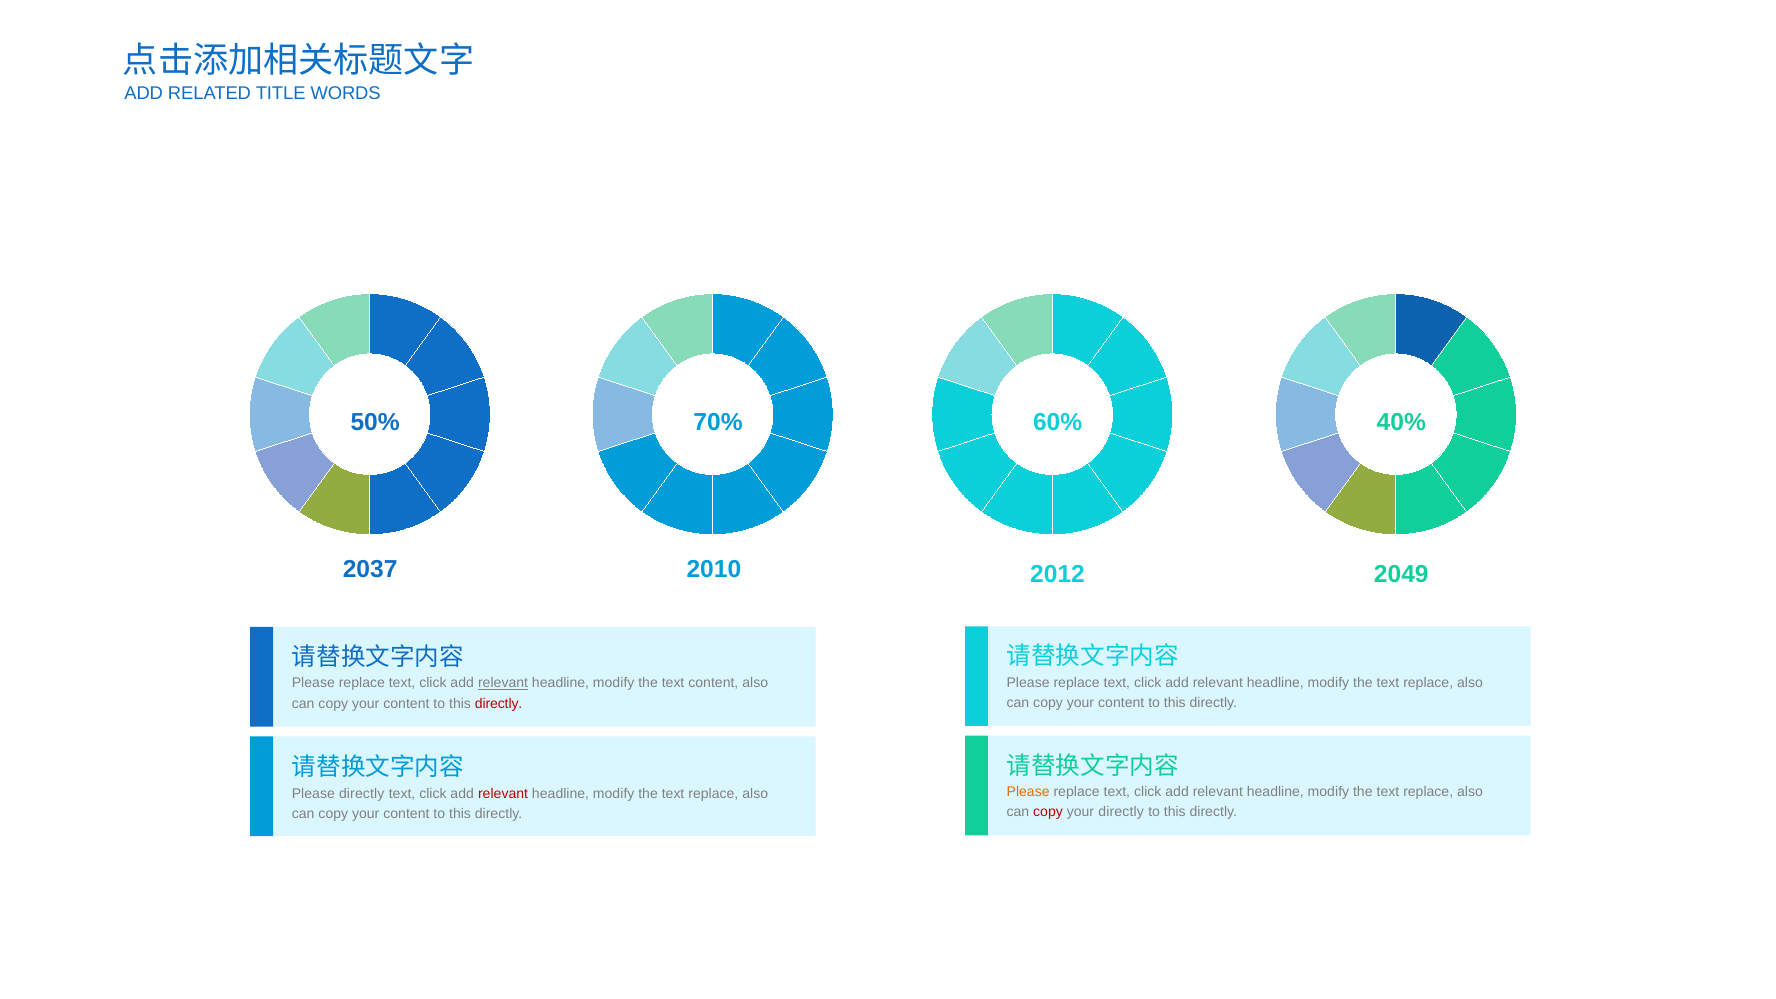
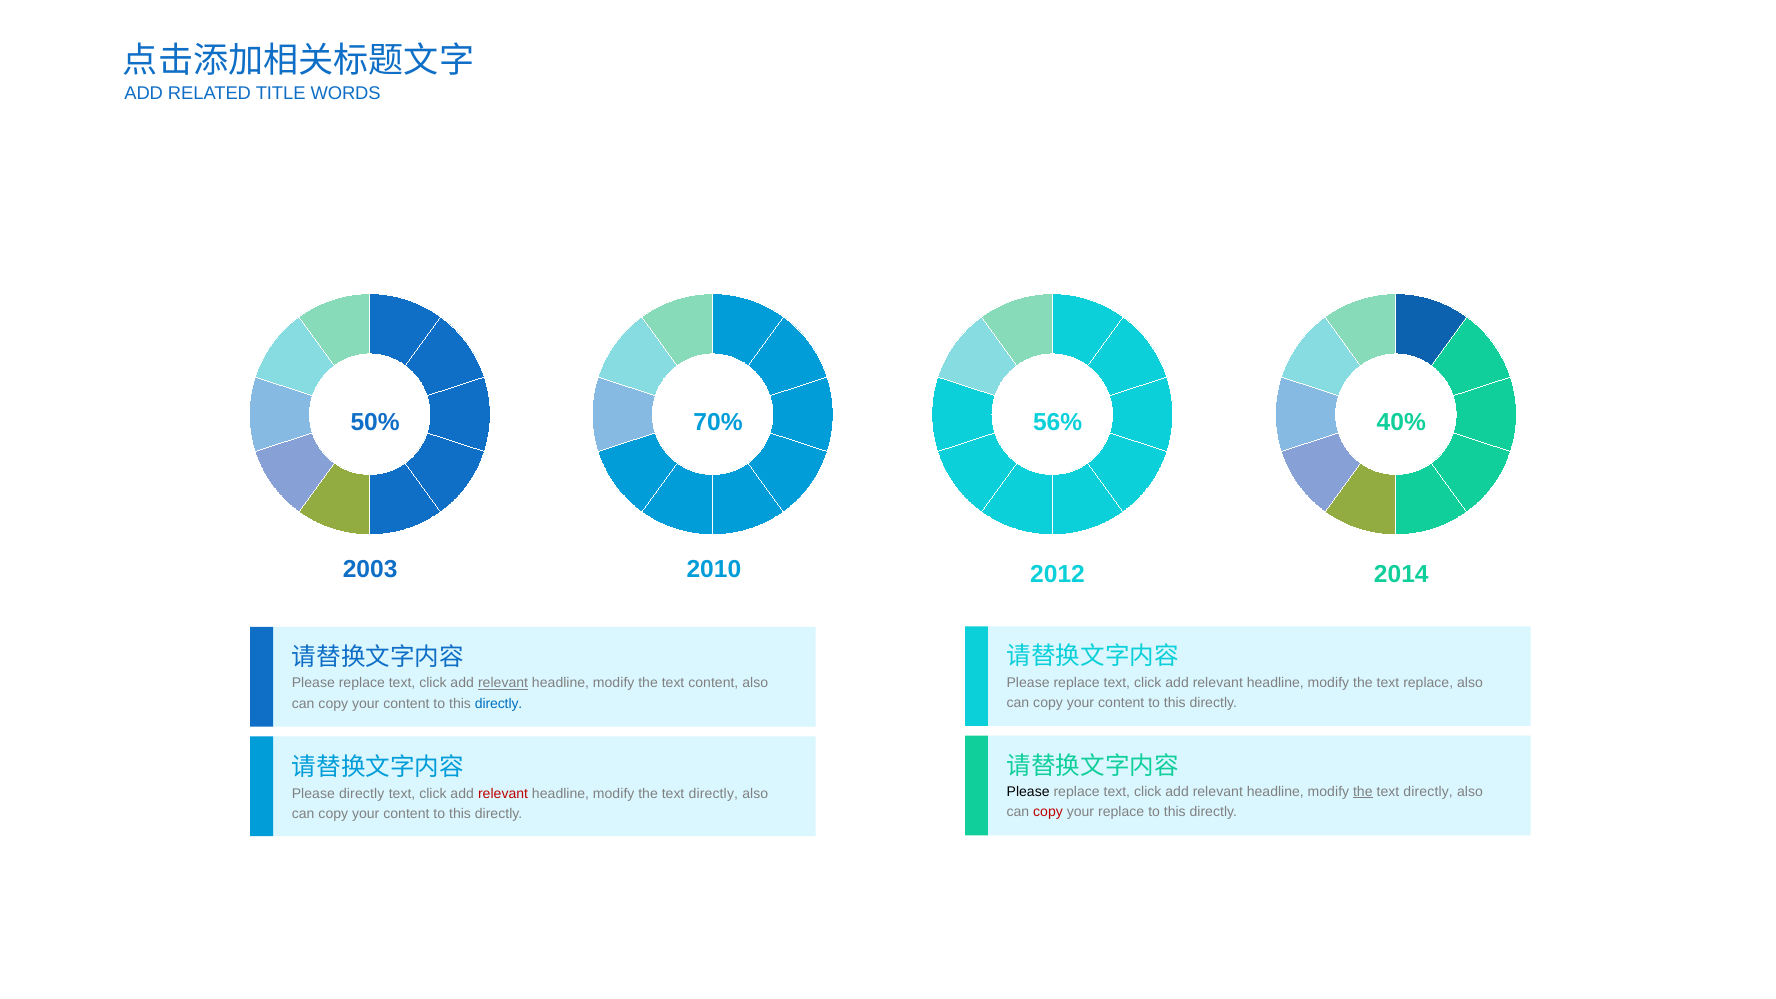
60%: 60% -> 56% (1058, 422)
2037: 2037 -> 2003 (370, 570)
2049: 2049 -> 2014 (1401, 574)
directly colour: red -> blue (499, 703)
Please colour: orange -> black (1028, 792)
the underline: none -> present (1363, 792)
replace: replace -> directly (1428, 792)
replace: replace -> directly (713, 794)
your directly: directly -> replace (1121, 812)
